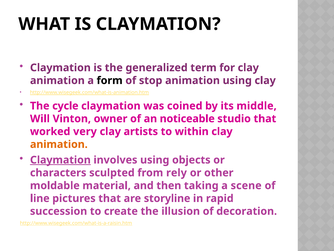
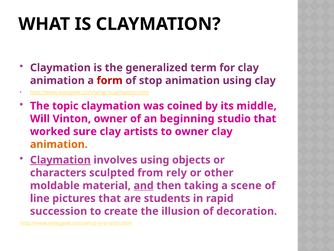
form colour: black -> red (110, 80)
cycle: cycle -> topic (65, 106)
noticeable: noticeable -> beginning (187, 118)
very: very -> sure (85, 131)
to within: within -> owner (192, 131)
and underline: none -> present (144, 185)
storyline: storyline -> students (167, 198)
